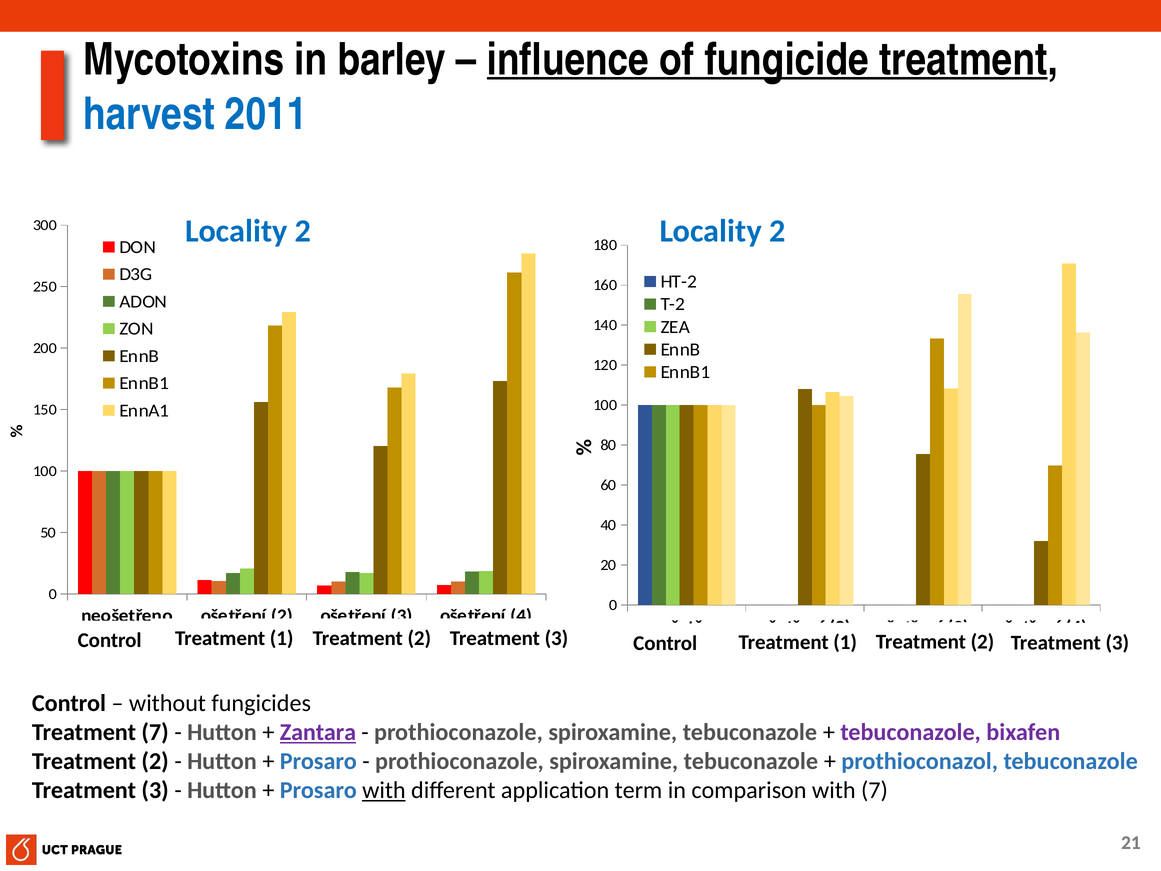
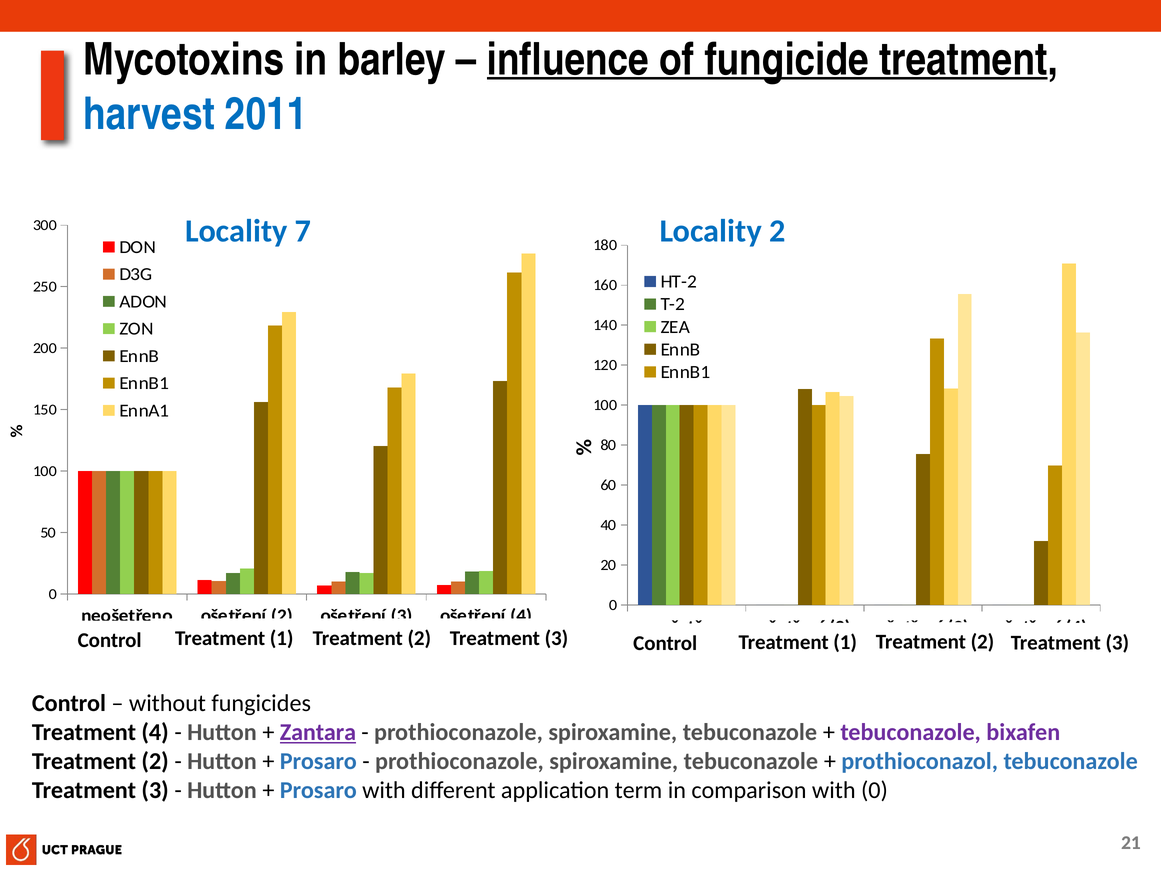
2: 2 -> 7 (303, 231)
Treatment 7: 7 -> 4 (155, 732)
with underline: present -> none (384, 790)
with 7: 7 -> 0 (874, 790)
